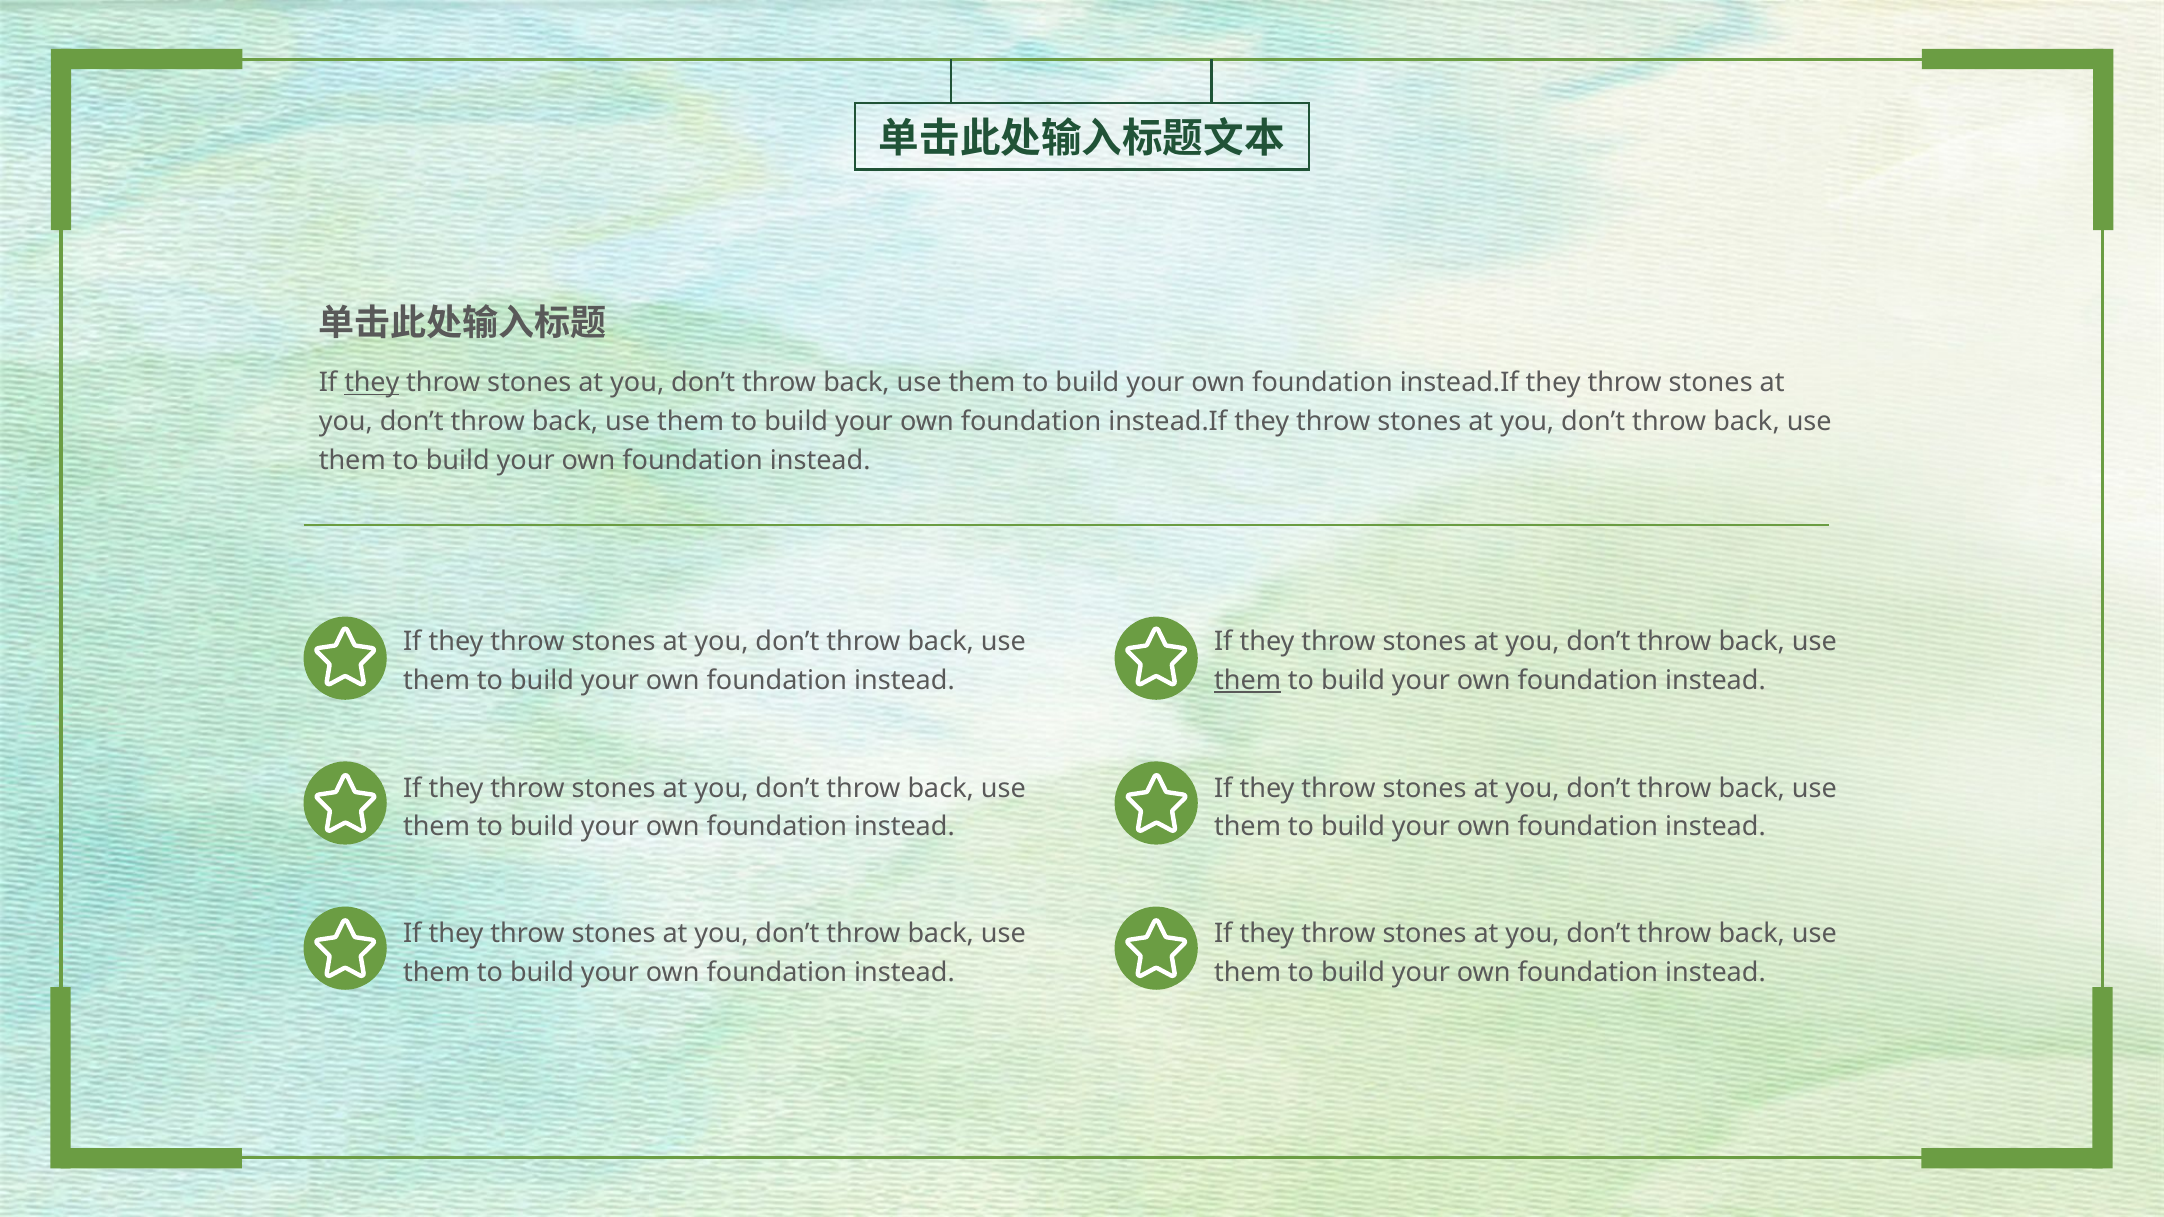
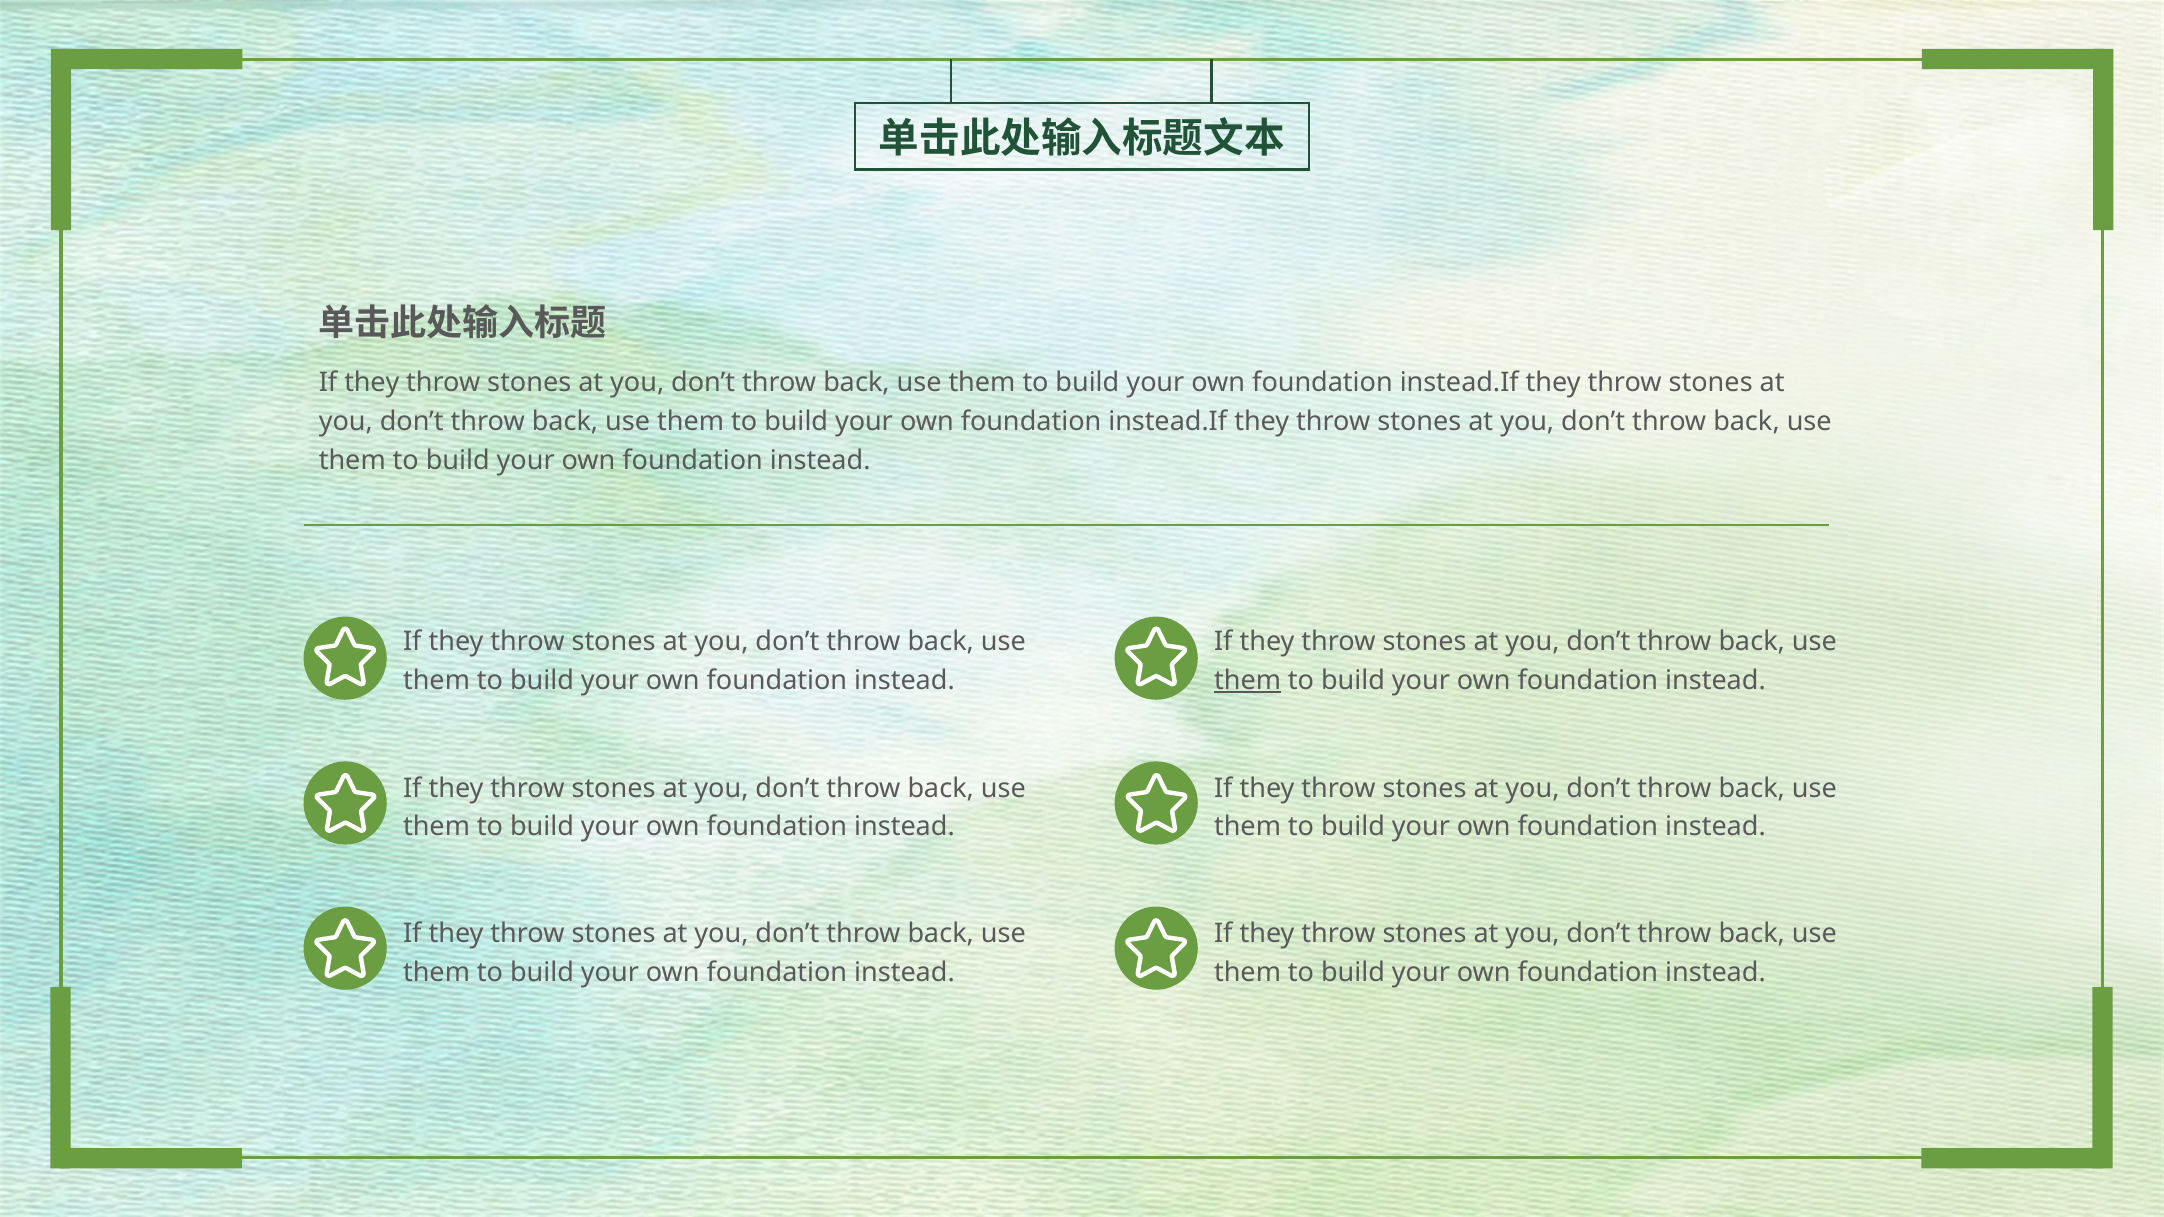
they underline: present -> none (372, 383)
